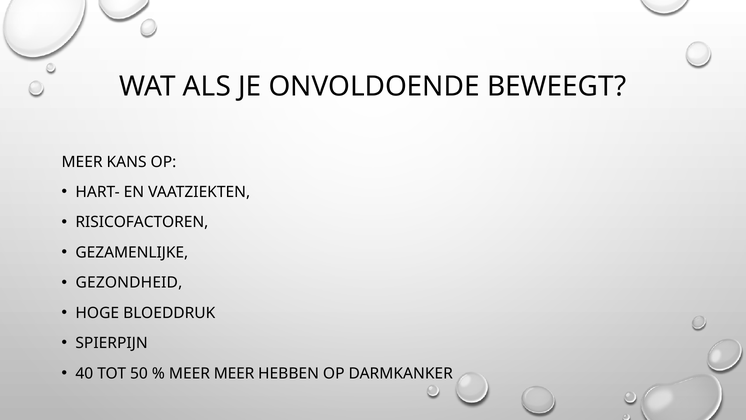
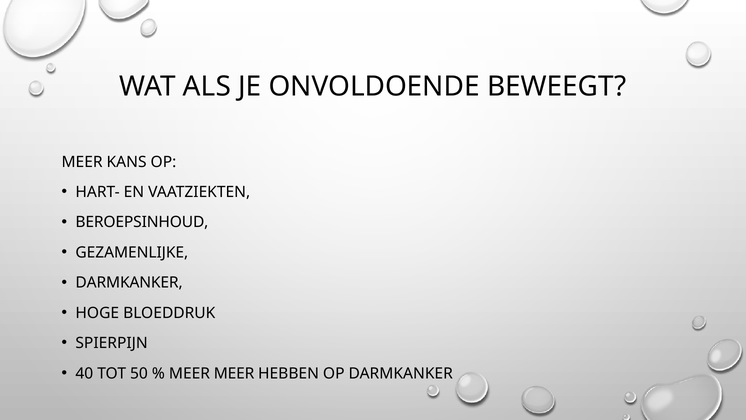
RISICOFACTOREN: RISICOFACTOREN -> BEROEPSINHOUD (142, 222)
GEZONDHEID: GEZONDHEID -> DARMKANKER (129, 283)
